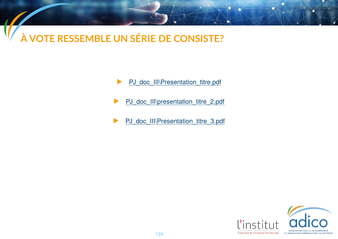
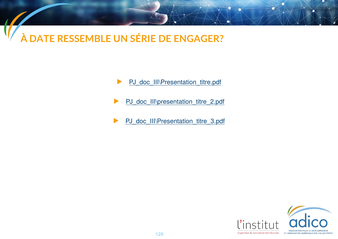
VOTE: VOTE -> DATE (42, 39)
CONSISTE: CONSISTE -> ENGAGER (199, 39)
